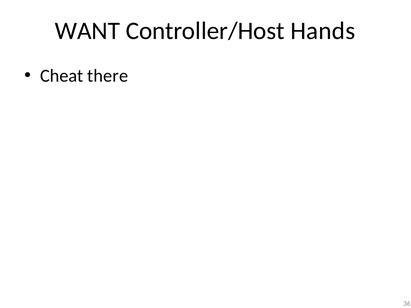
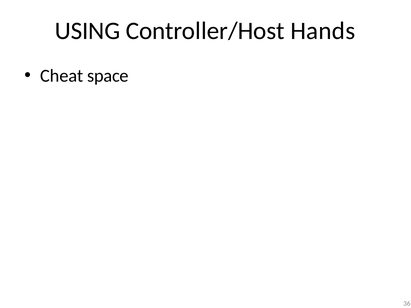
WANT: WANT -> USING (88, 31)
there: there -> space (108, 76)
